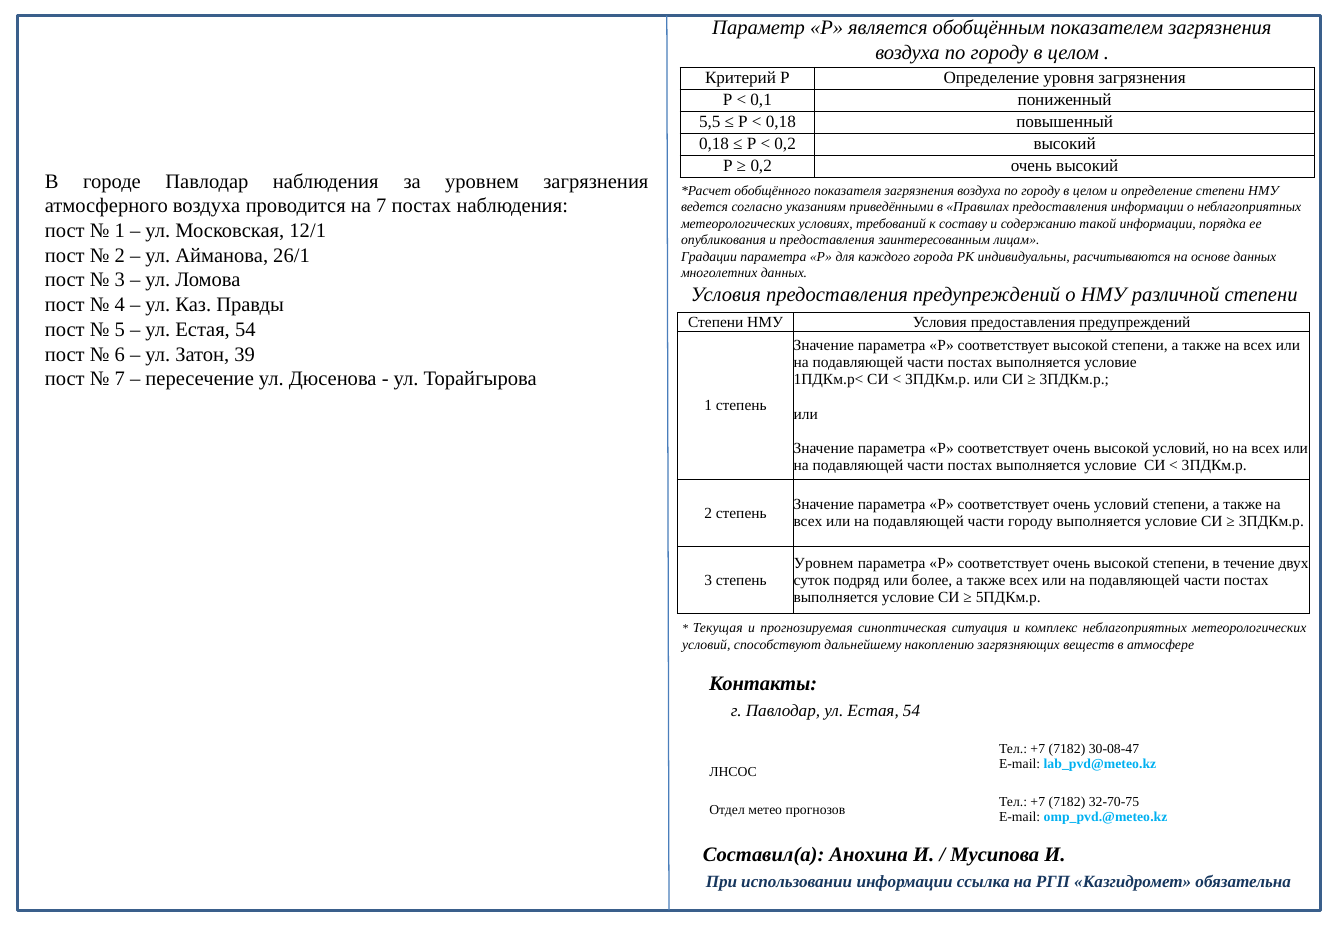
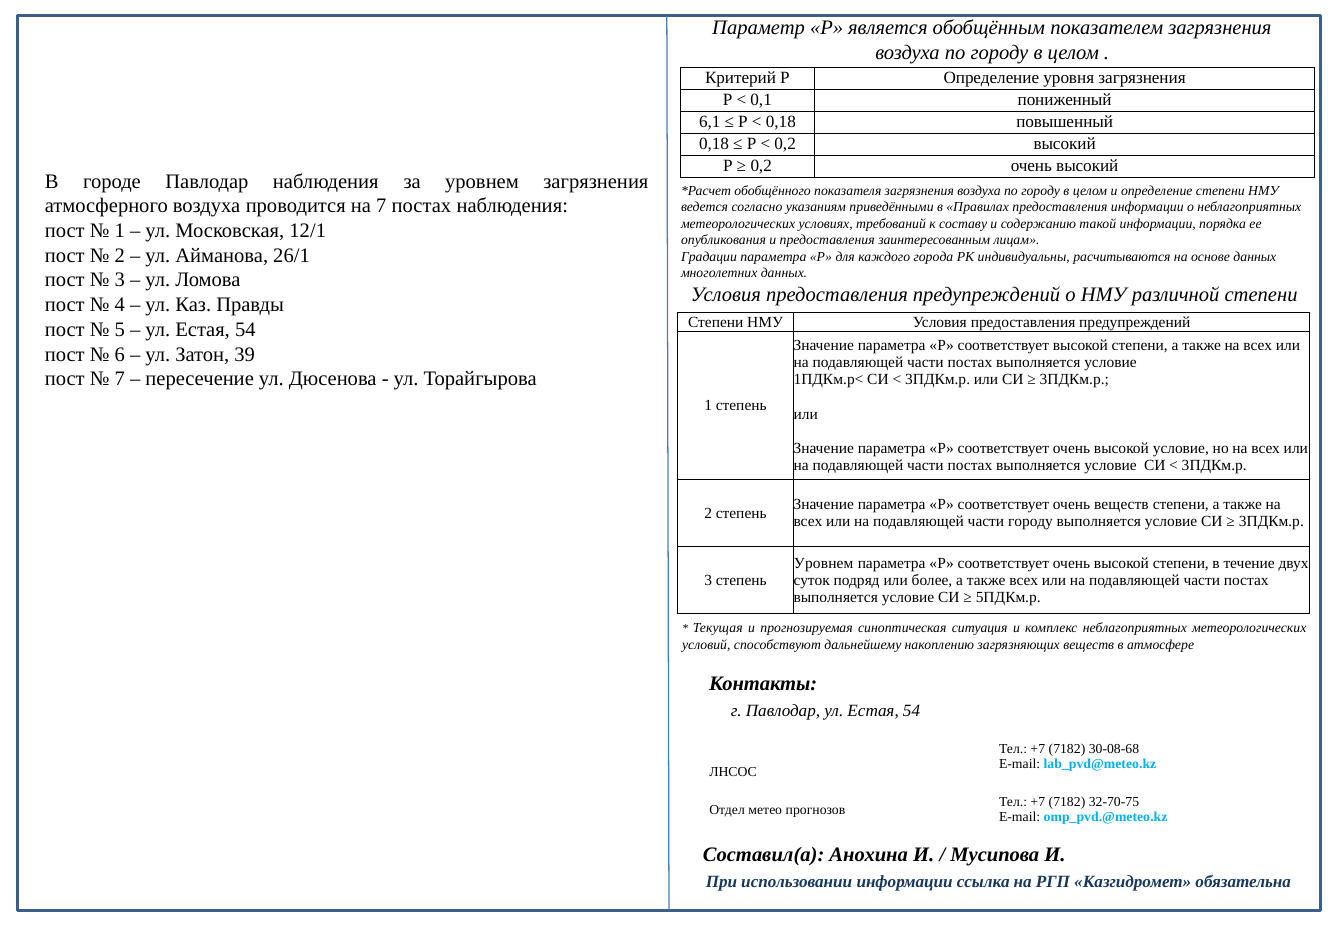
5,5: 5,5 -> 6,1 (710, 122)
высокой условий: условий -> условие (1181, 448)
очень условий: условий -> веществ (1121, 505)
30-08-47: 30-08-47 -> 30-08-68 (1114, 749)
